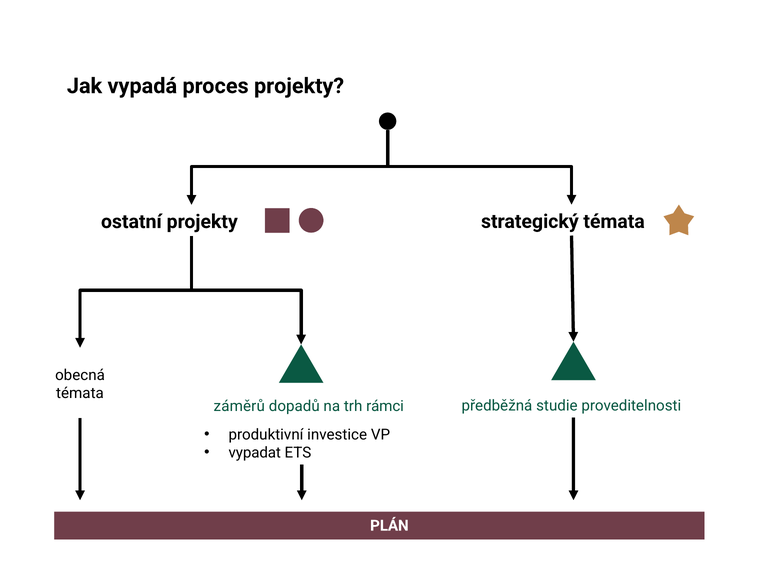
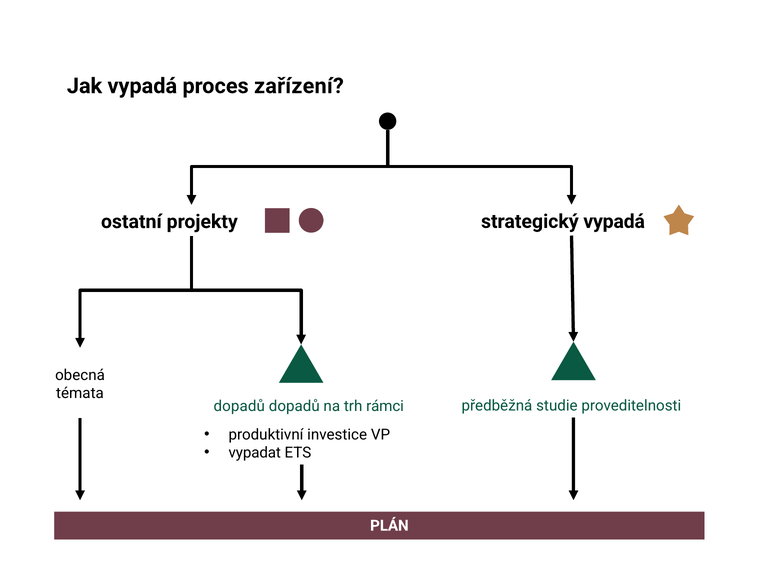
proces projekty: projekty -> zařízení (299, 86)
strategický témata: témata -> vypadá (614, 222)
záměrů: záměrů -> dopadů (239, 407)
